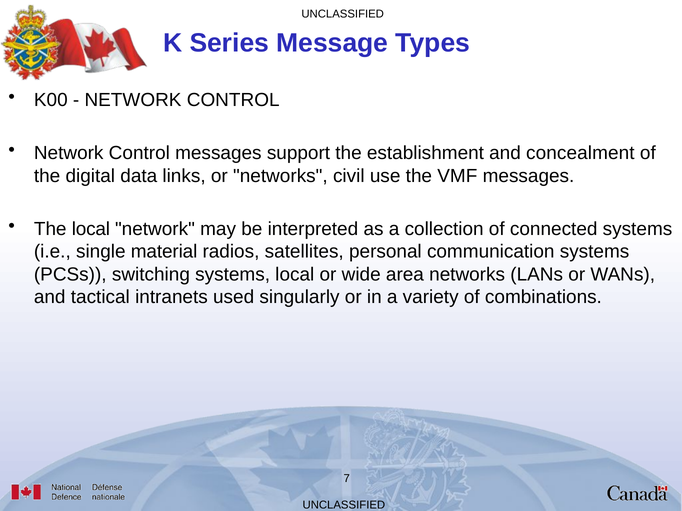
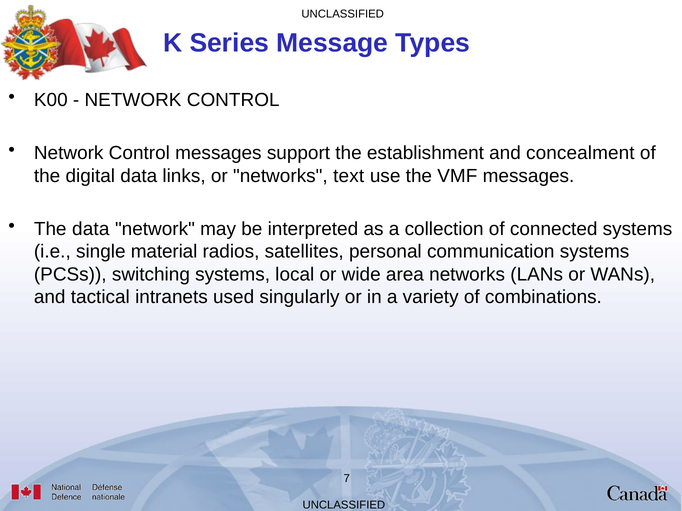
civil: civil -> text (349, 176)
The local: local -> data (91, 229)
